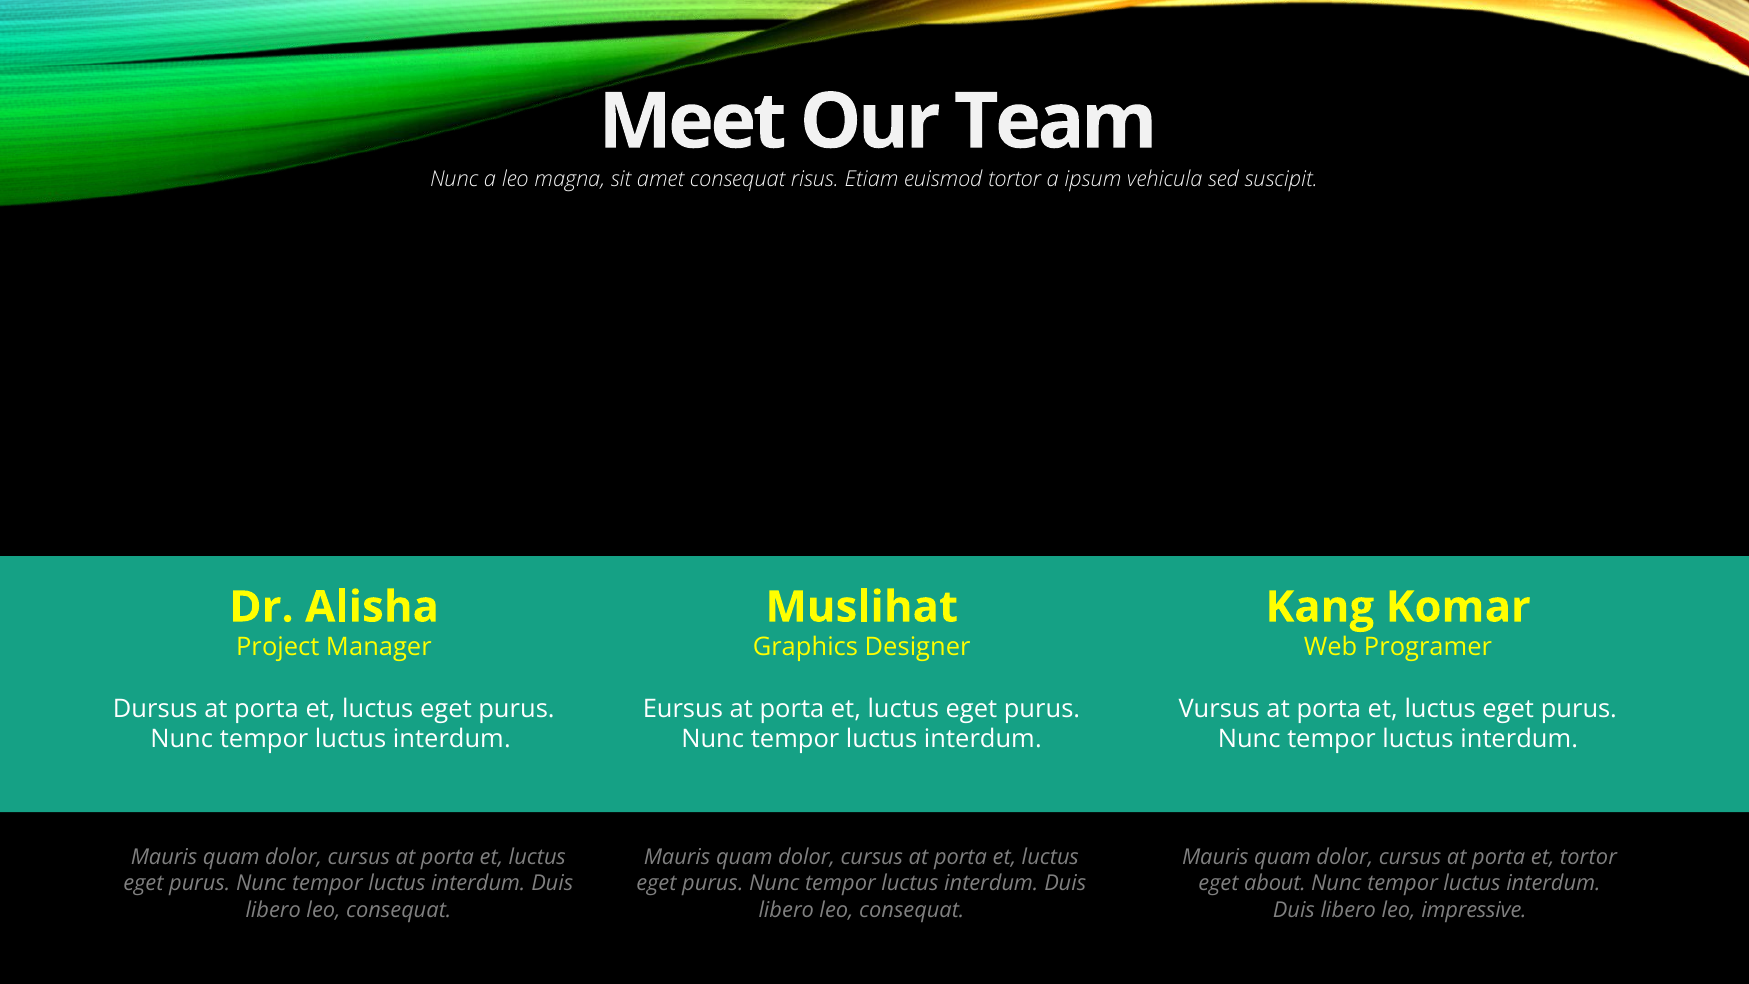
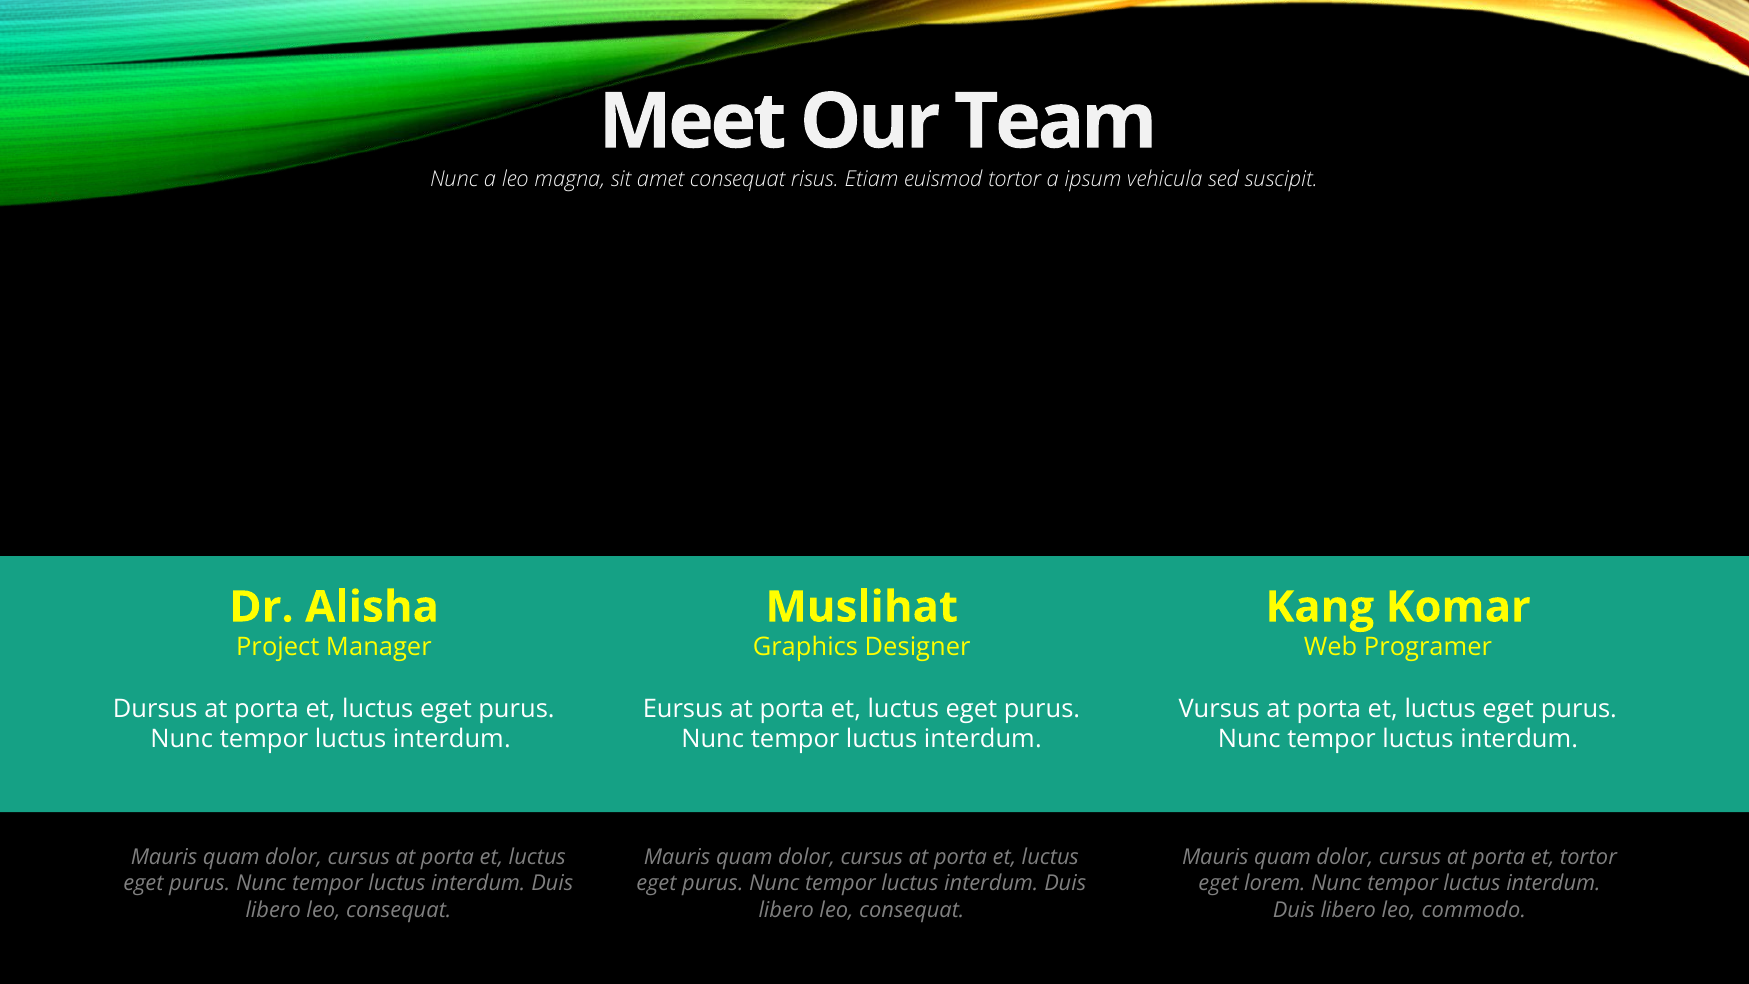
about: about -> lorem (1275, 884)
impressive: impressive -> commodo (1474, 910)
